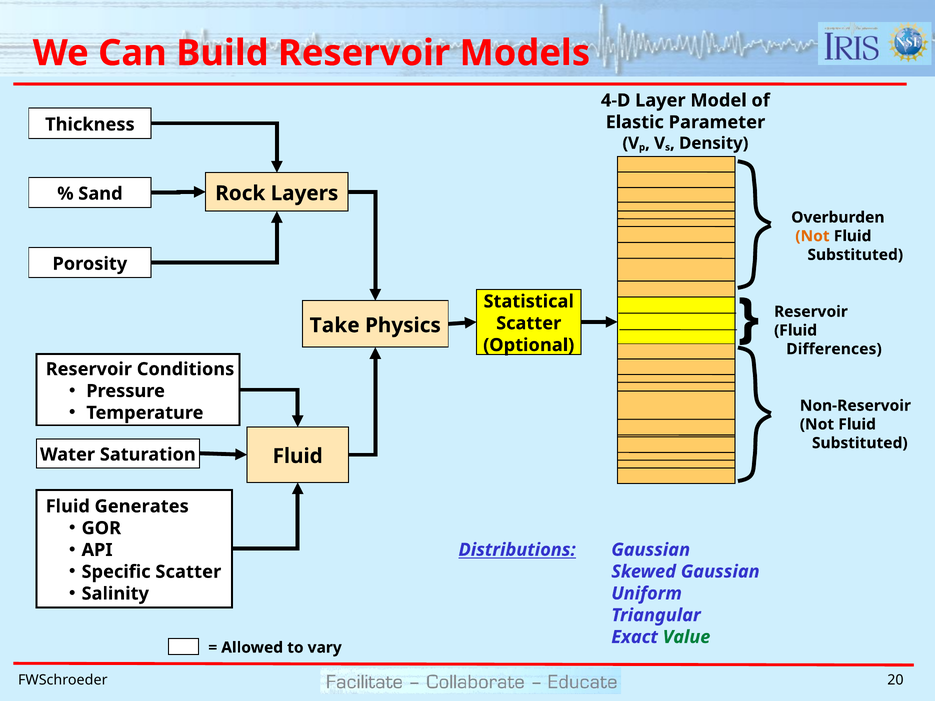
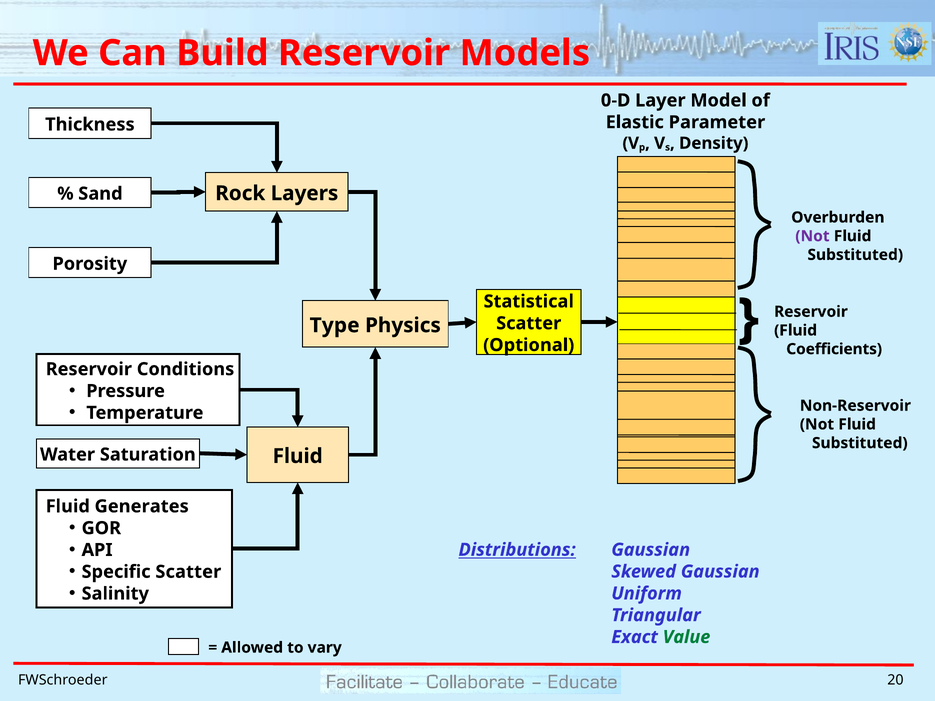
4-D: 4-D -> 0-D (616, 100)
Not colour: orange -> purple (812, 236)
Take: Take -> Type (335, 325)
Differences: Differences -> Coefficients (834, 349)
